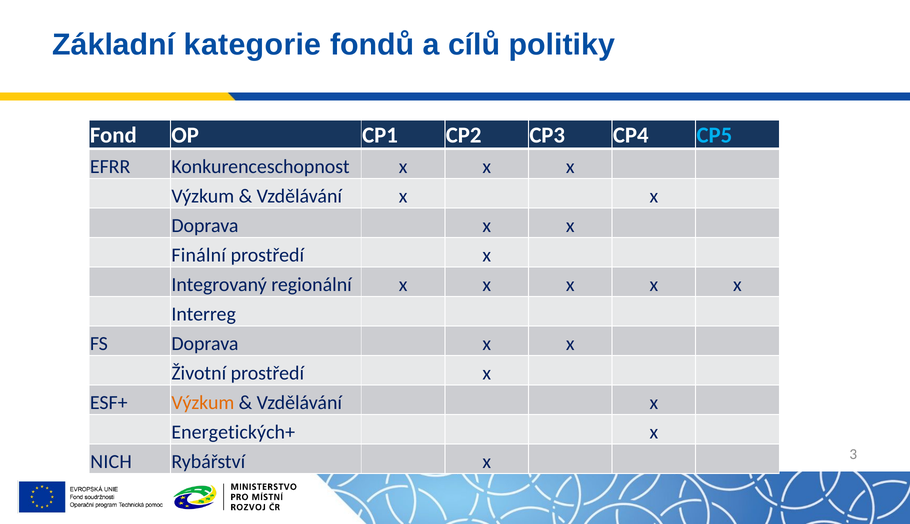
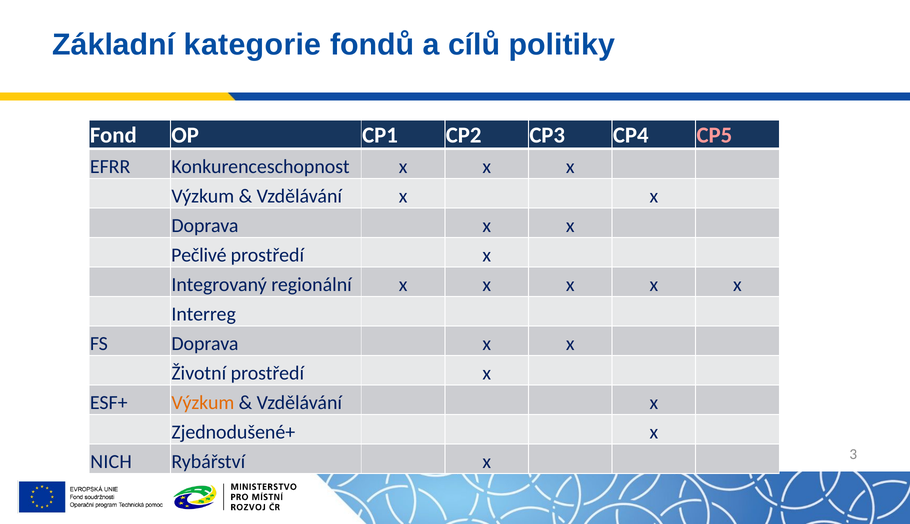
CP5 colour: light blue -> pink (714, 135)
Finální: Finální -> Pečlivé (199, 255)
Energetických+: Energetických+ -> Zjednodušené+ (233, 432)
